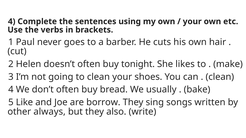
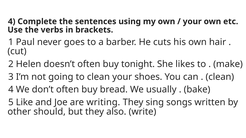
borrow: borrow -> writing (103, 102)
always: always -> should (50, 112)
